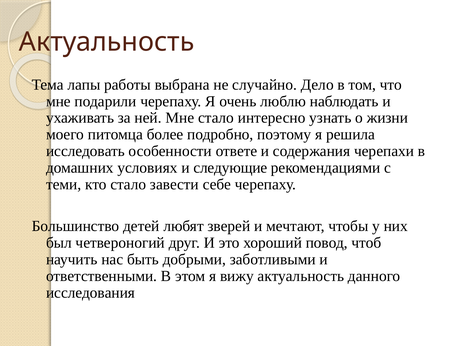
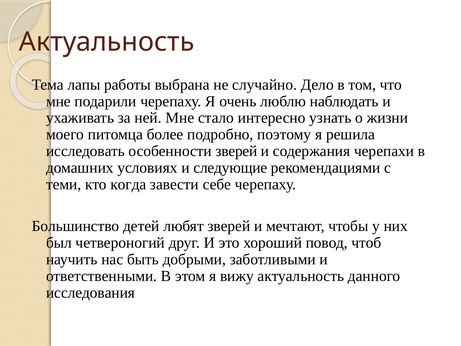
особенности ответе: ответе -> зверей (236, 151)
кто стало: стало -> когда (128, 184)
